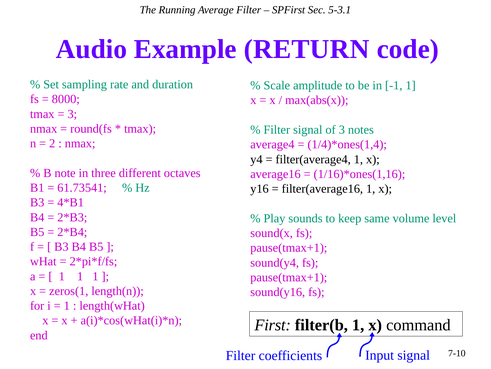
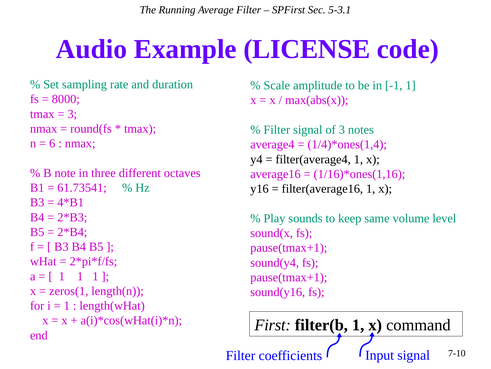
RETURN: RETURN -> LICENSE (307, 49)
2: 2 -> 6 (52, 143)
